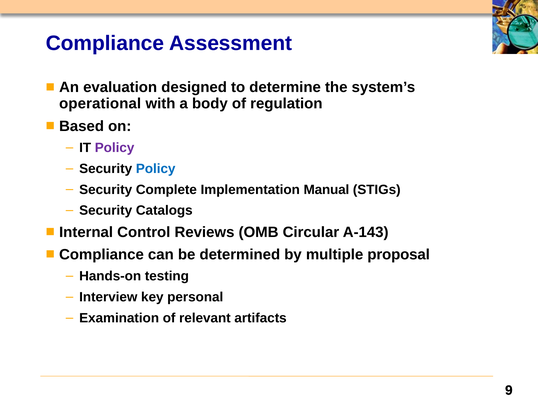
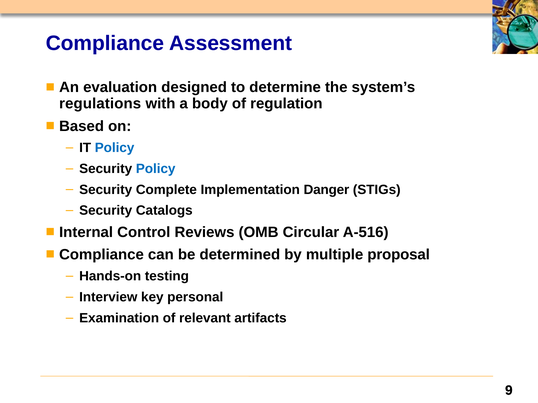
operational: operational -> regulations (100, 104)
Policy colour: purple -> blue (115, 148)
Manual: Manual -> Danger (326, 190)
A-143: A-143 -> A-516 (366, 232)
